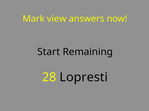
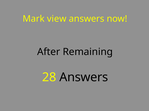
Start: Start -> After (49, 52)
28 Lopresti: Lopresti -> Answers (84, 78)
